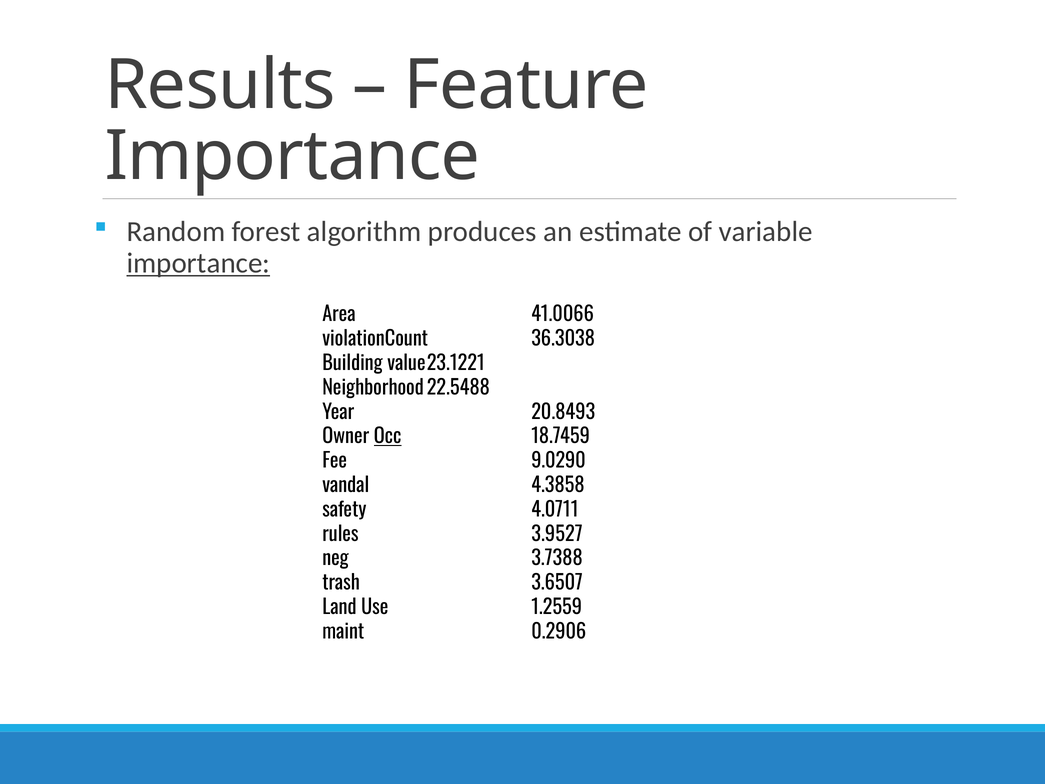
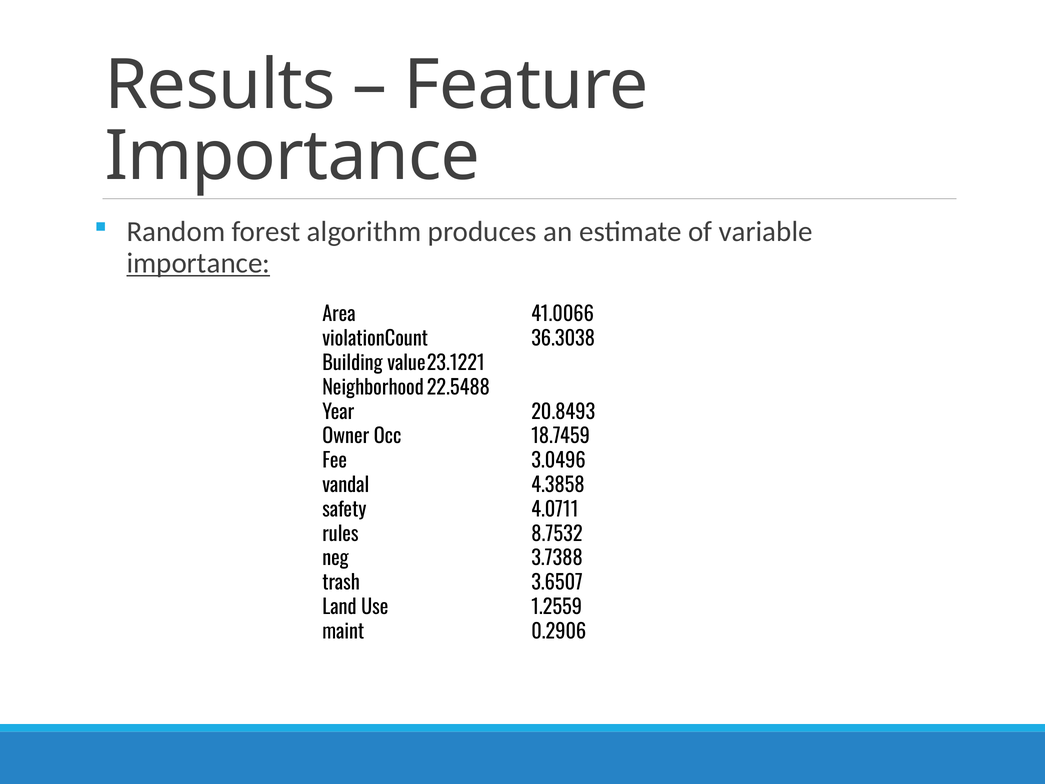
Occ underline: present -> none (388, 437)
9.0290: 9.0290 -> 3.0496 (558, 461)
3.9527: 3.9527 -> 8.7532 (557, 534)
